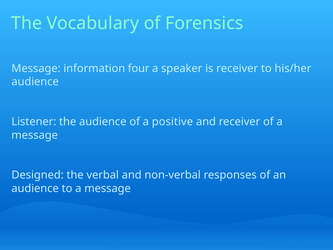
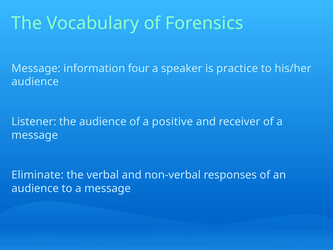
is receiver: receiver -> practice (237, 68)
Designed: Designed -> Eliminate (38, 175)
